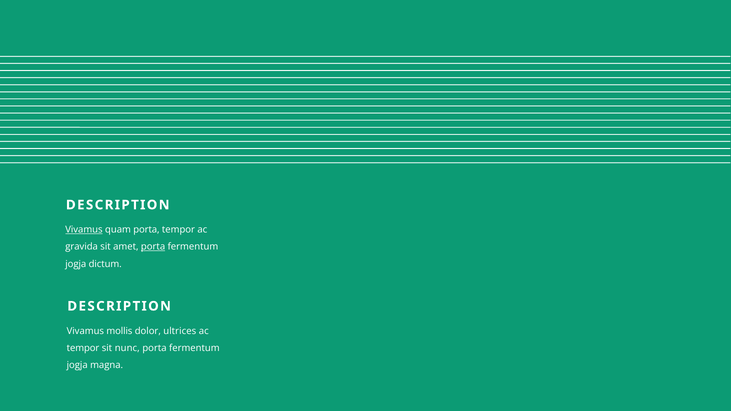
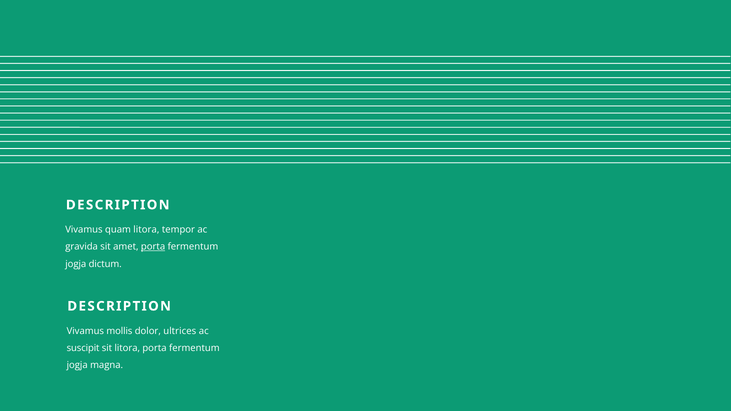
Vivamus underline: present -> none (84, 230)
quam porta: porta -> litora (146, 230)
tempor: tempor -> suscipit (83, 348)
sit nunc: nunc -> litora (127, 348)
